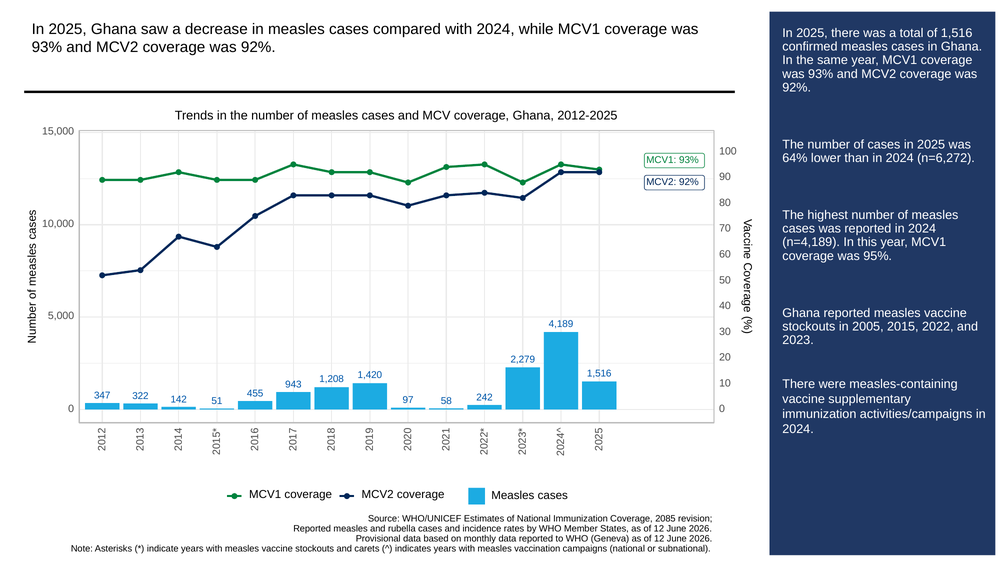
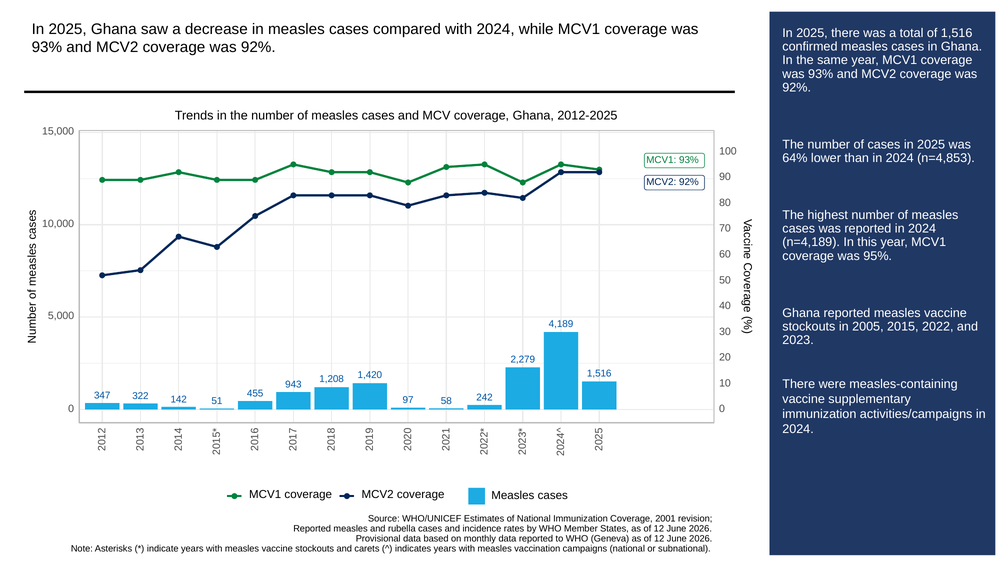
n=6,272: n=6,272 -> n=4,853 (946, 158)
2085: 2085 -> 2001 (665, 519)
